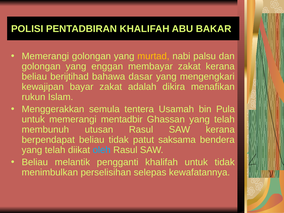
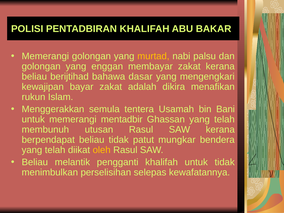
Pula: Pula -> Bani (226, 109)
saksama: saksama -> mungkar (177, 140)
oleh colour: light blue -> yellow (102, 150)
